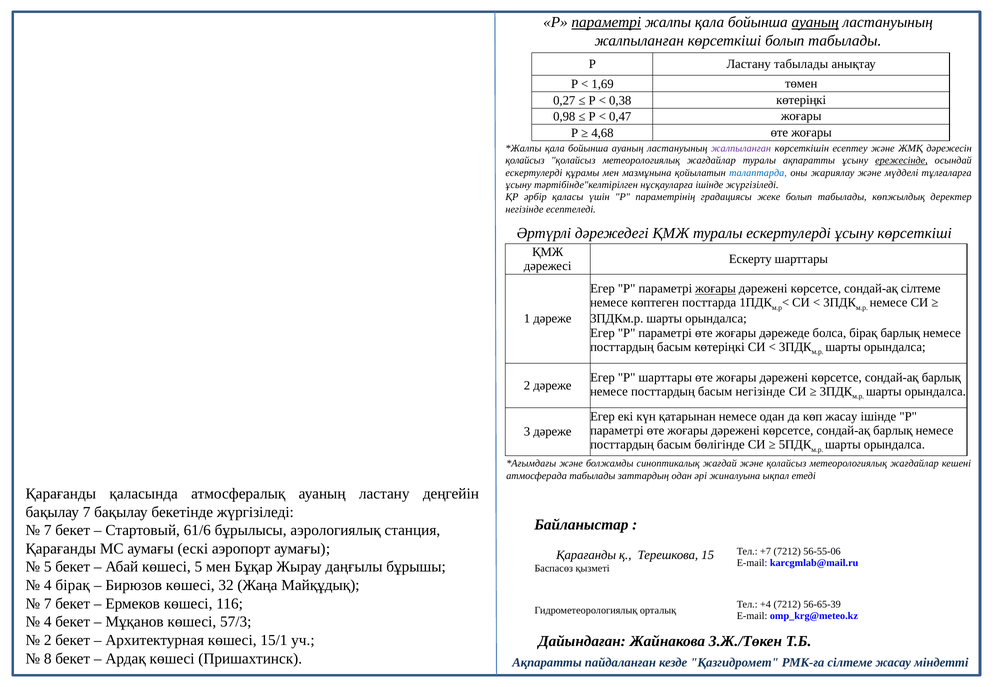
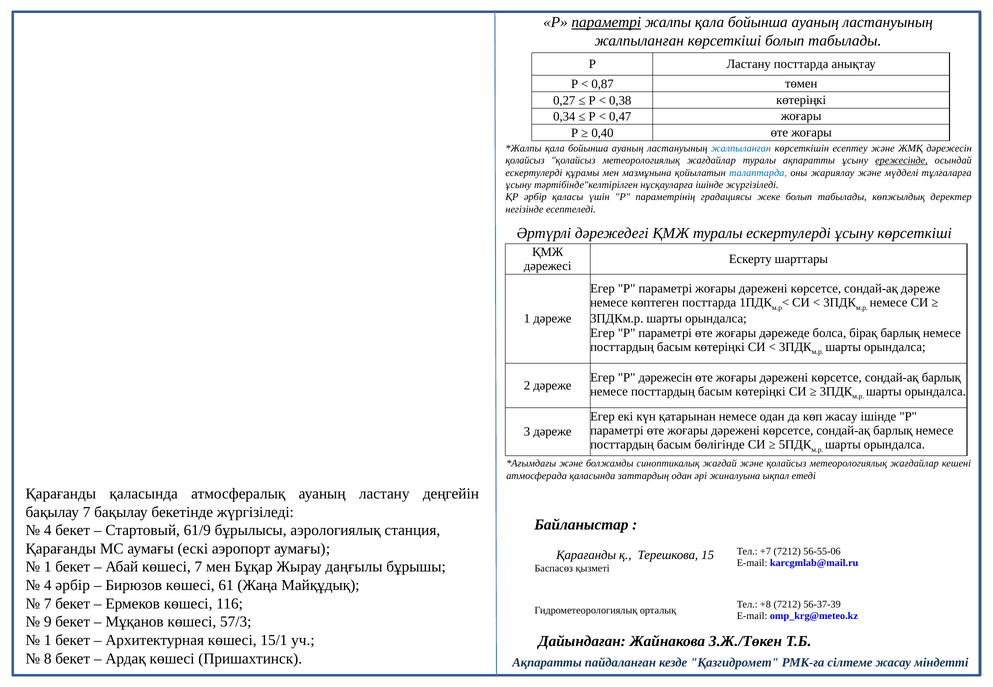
ауаның underline: present -> none (815, 22)
Ластану табылады: табылады -> посттарда (801, 64)
1,69: 1,69 -> 0,87 (603, 84)
0,98: 0,98 -> 0,34 (564, 117)
4,68: 4,68 -> 0,40 (602, 133)
жалпыланған colour: purple -> blue (741, 148)
жоғары underline: present -> none (716, 289)
сондай-ақ сілтеме: сілтеме -> дәреже (921, 289)
Р шарттары: шарттары -> дәрежесін (665, 378)
негізінде: негізінде -> көтеріңкі (760, 392)
атмосферада табылады: табылады -> қаласында (592, 476)
7: 7 -> 4 (48, 531)
61/6: 61/6 -> 61/9 (197, 531)
5: 5 -> 1 (48, 567)
көшесі 5: 5 -> 7 (198, 567)
4 бірақ: бірақ -> әрбір (73, 586)
32: 32 -> 61 (226, 586)
+4: +4 -> +8 (766, 605)
56-65-39: 56-65-39 -> 56-37-39 (822, 605)
4: 4 -> 9 (48, 622)
2: 2 -> 1 (48, 641)
